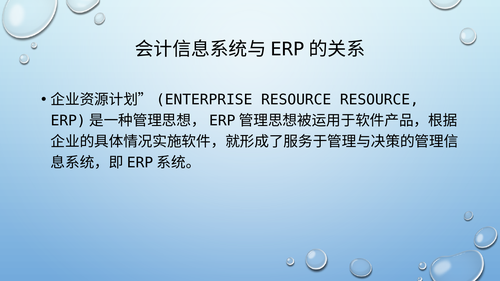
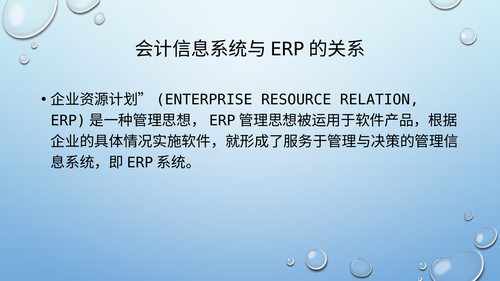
RESOURCE RESOURCE: RESOURCE -> RELATION (379, 100)
